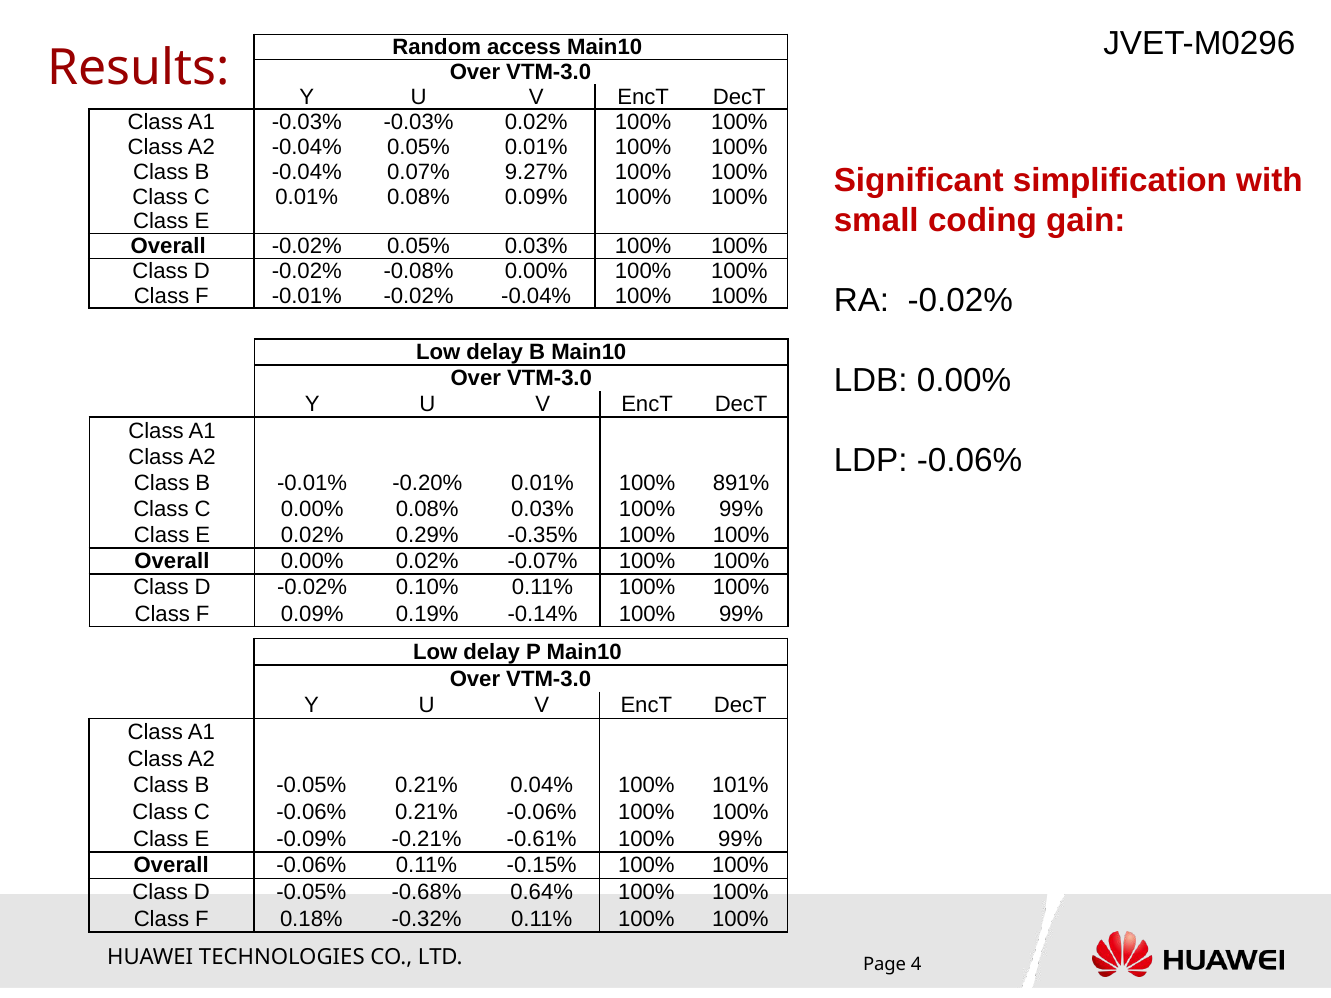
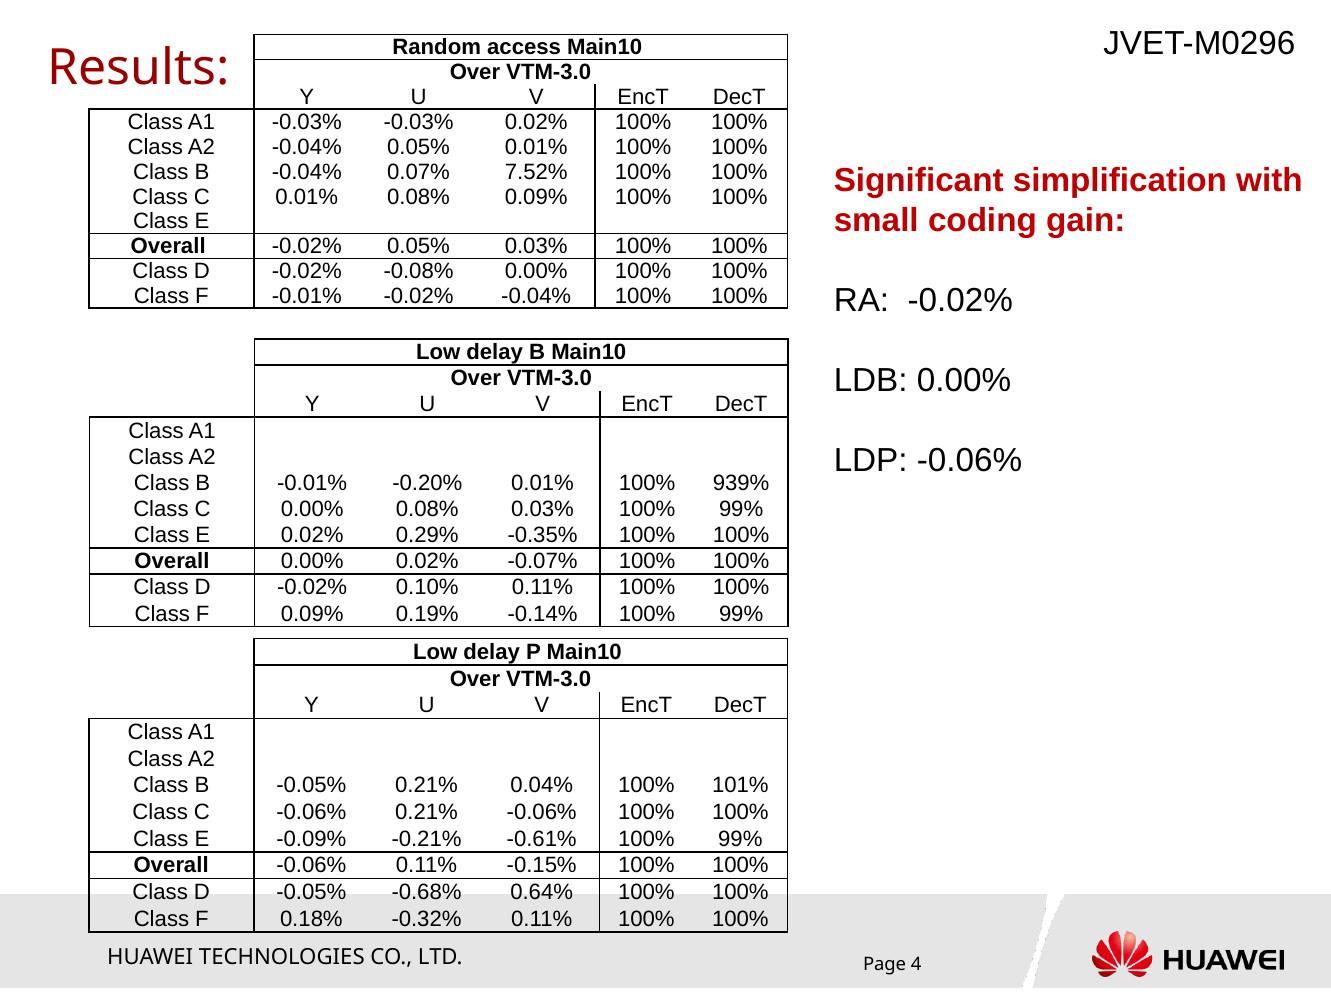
9.27%: 9.27% -> 7.52% (536, 172)
891%: 891% -> 939% (741, 483)
